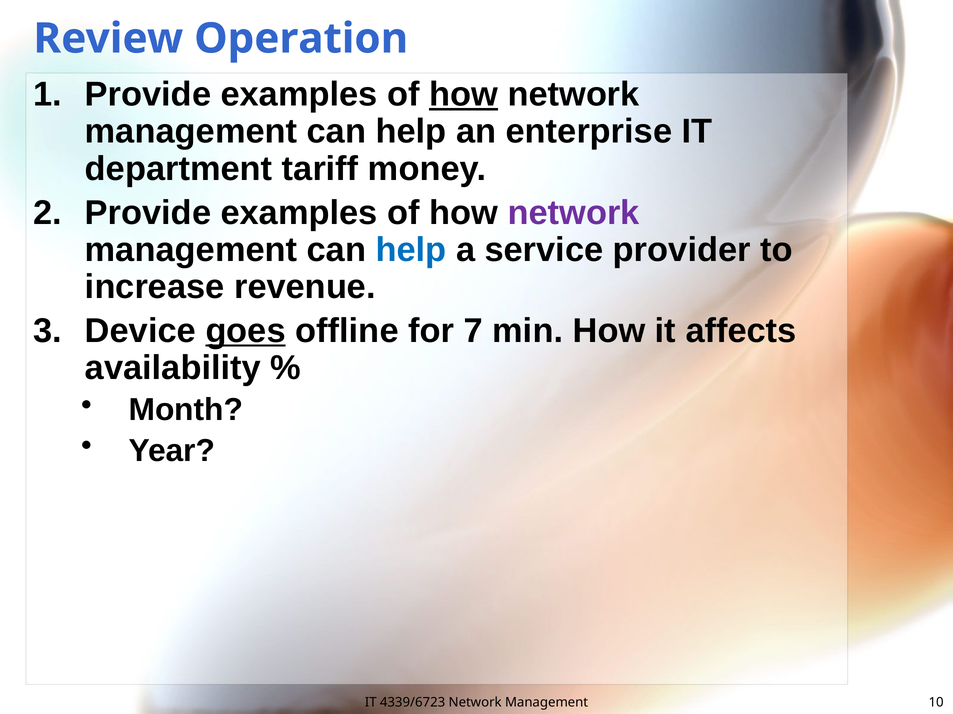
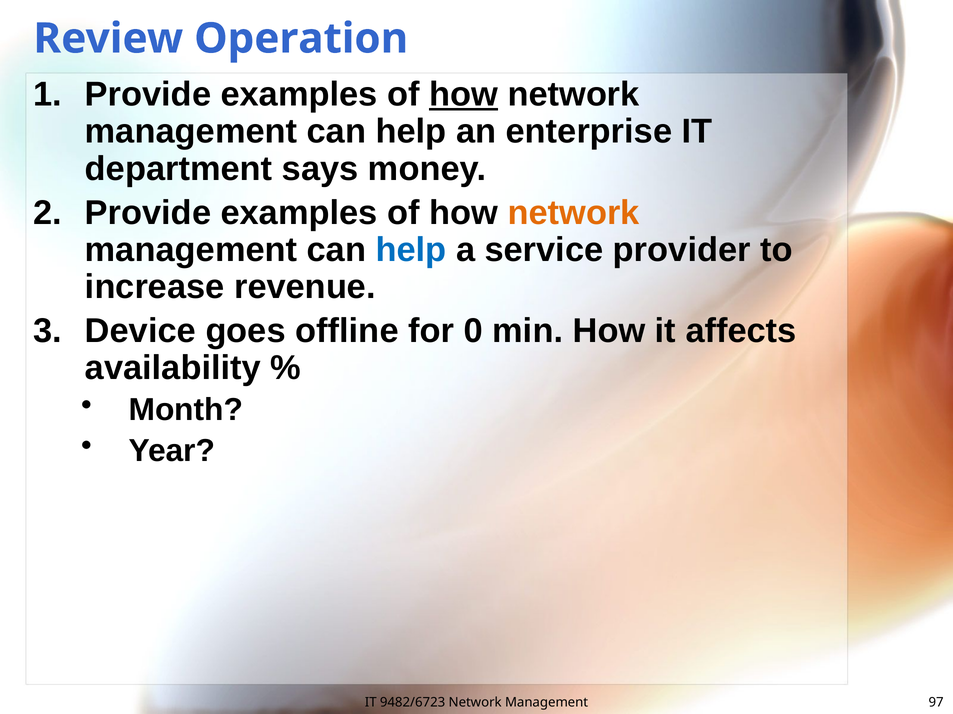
tariff: tariff -> says (320, 169)
network colour: purple -> orange (574, 213)
goes underline: present -> none (246, 331)
7: 7 -> 0 (473, 331)
4339/6723: 4339/6723 -> 9482/6723 (413, 703)
10: 10 -> 97 (936, 703)
